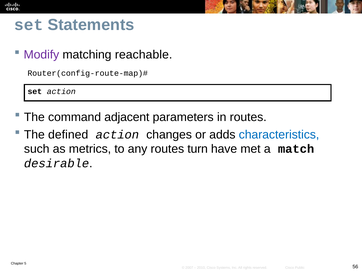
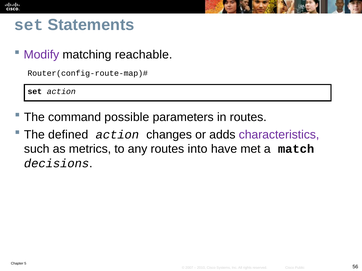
adjacent: adjacent -> possible (127, 117)
characteristics colour: blue -> purple (279, 135)
turn: turn -> into (197, 149)
desirable: desirable -> decisions (57, 164)
